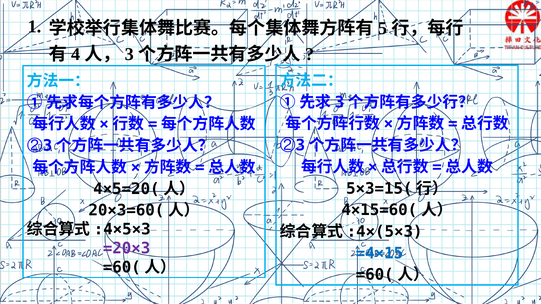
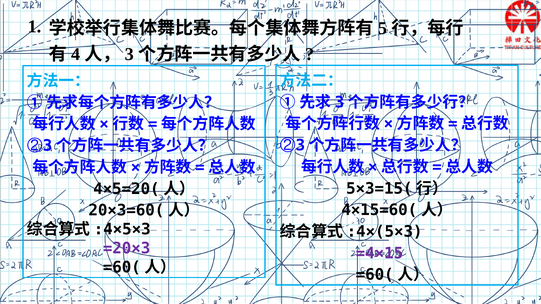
=4×15 colour: blue -> purple (379, 253)
